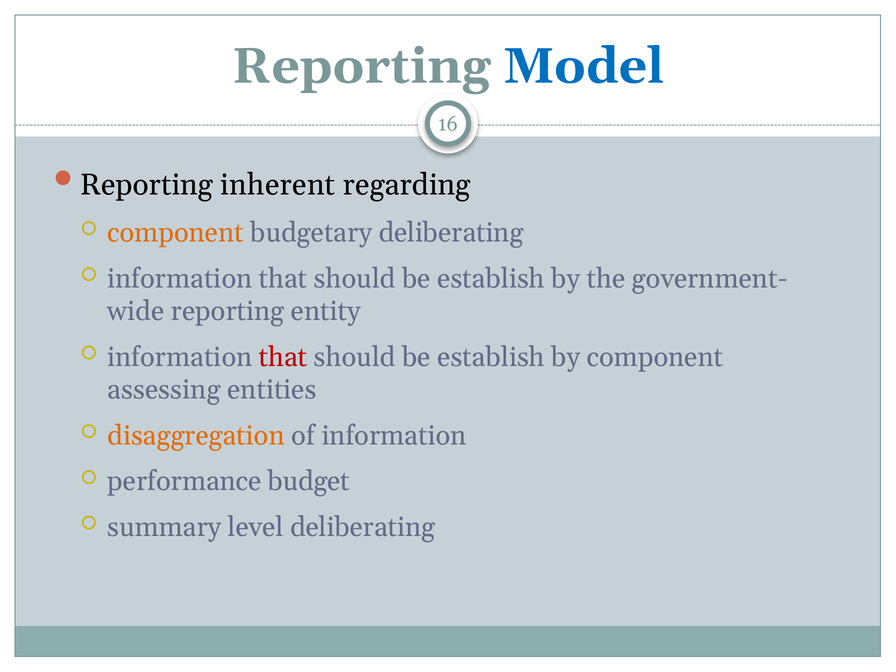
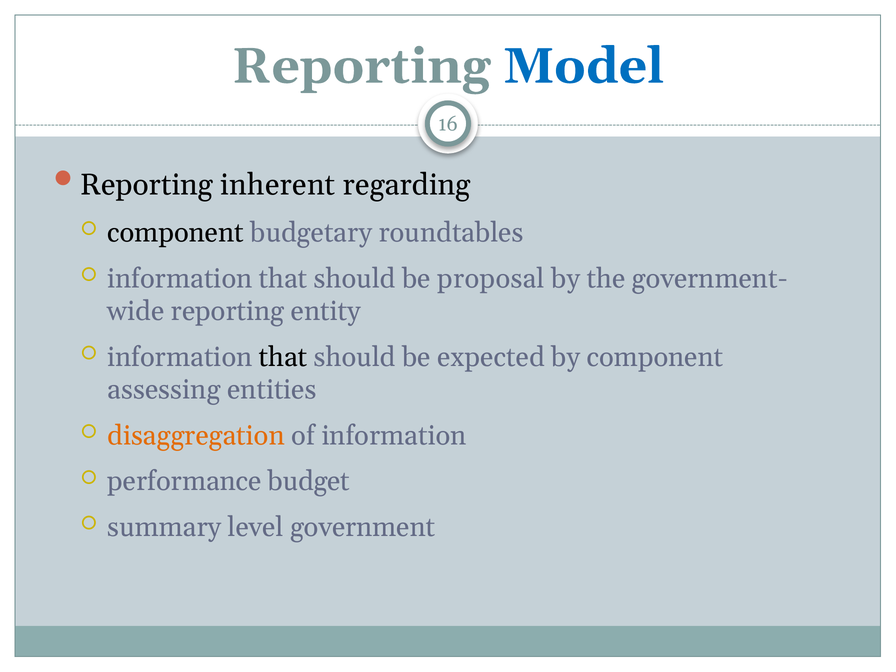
component colour: orange -> black (176, 233)
budgetary deliberating: deliberating -> roundtables (451, 233)
establish: establish -> proposal (491, 279)
that colour: red -> black (283, 357)
establish: establish -> expected (491, 357)
level deliberating: deliberating -> government (363, 527)
